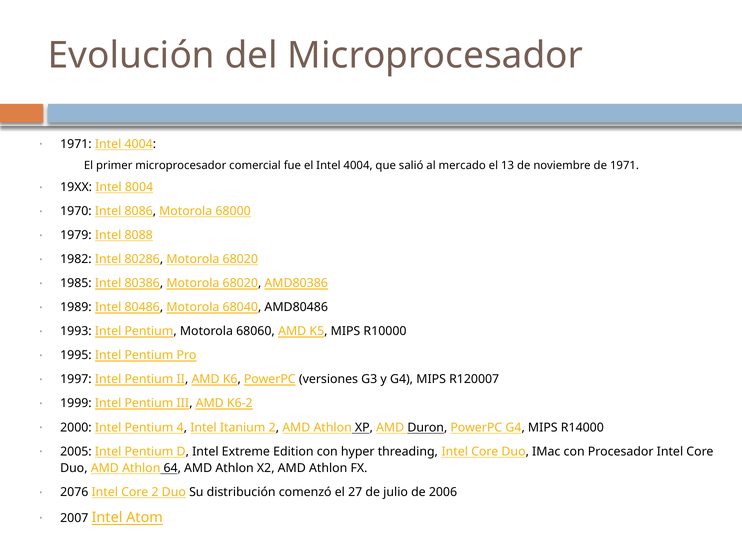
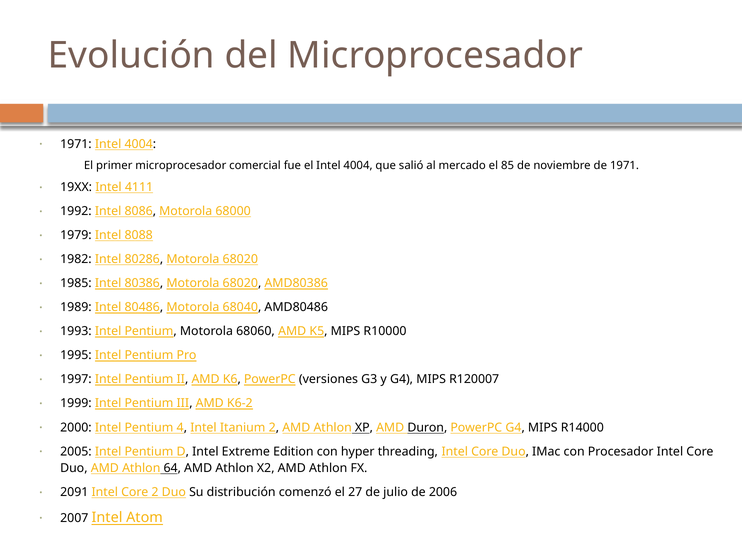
13: 13 -> 85 (508, 166)
8004: 8004 -> 4111 (139, 187)
1970: 1970 -> 1992 (76, 211)
2076: 2076 -> 2091 (74, 493)
